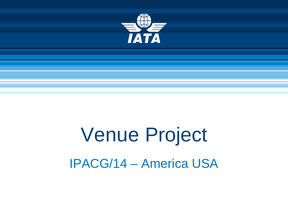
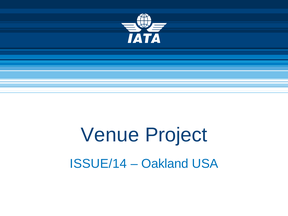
IPACG/14: IPACG/14 -> ISSUE/14 (98, 164)
America: America -> Oakland (165, 164)
